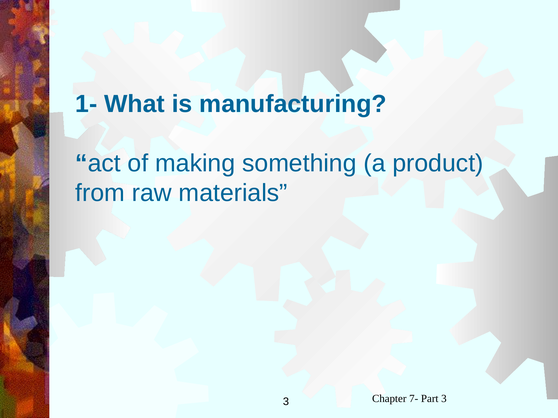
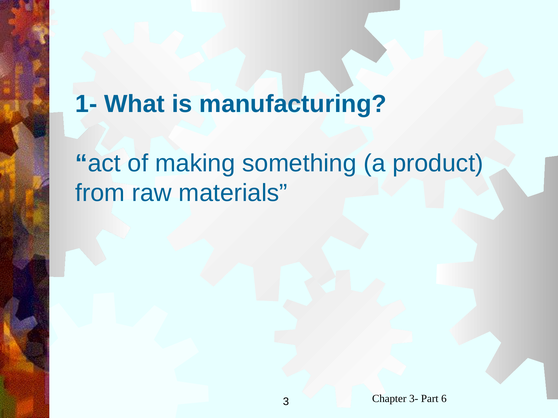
7-: 7- -> 3- (414, 399)
Part 3: 3 -> 6 (444, 399)
